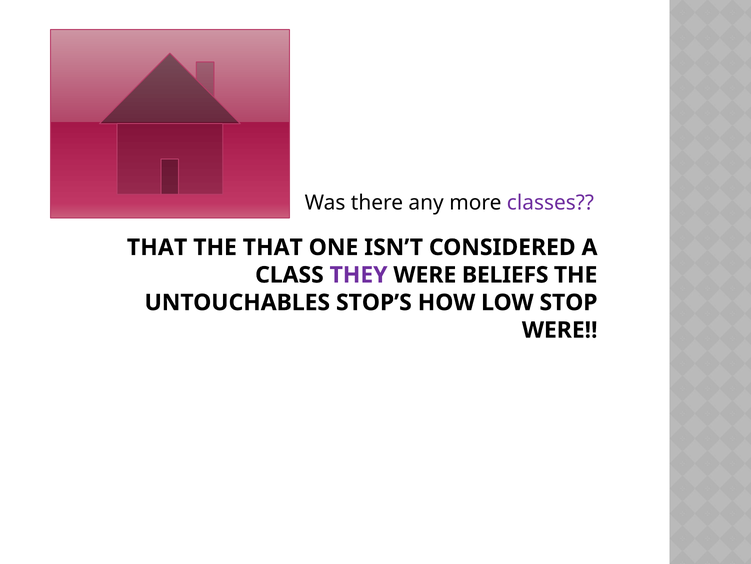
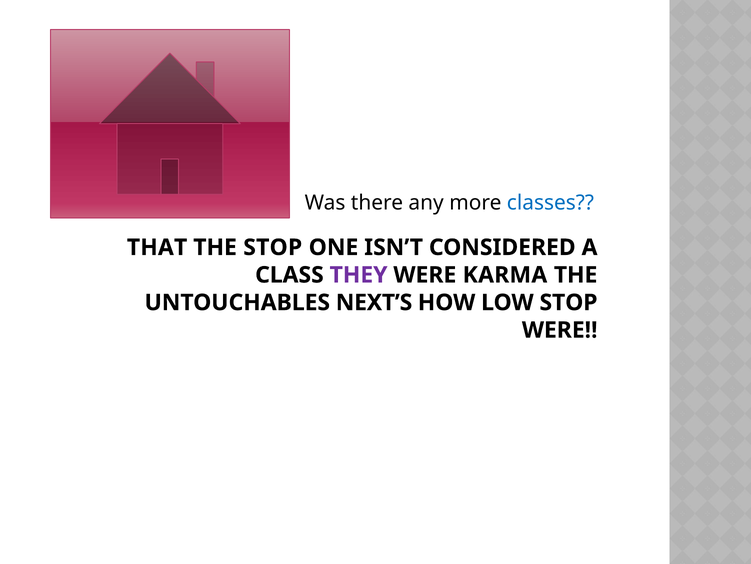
classes colour: purple -> blue (550, 203)
THE THAT: THAT -> STOP (273, 247)
BELIEFS: BELIEFS -> KARMA (505, 275)
STOP’S: STOP’S -> NEXT’S (374, 302)
